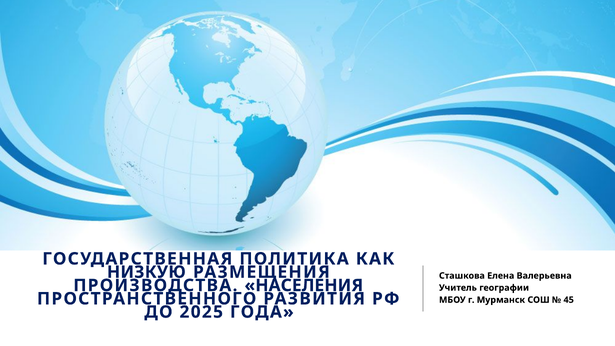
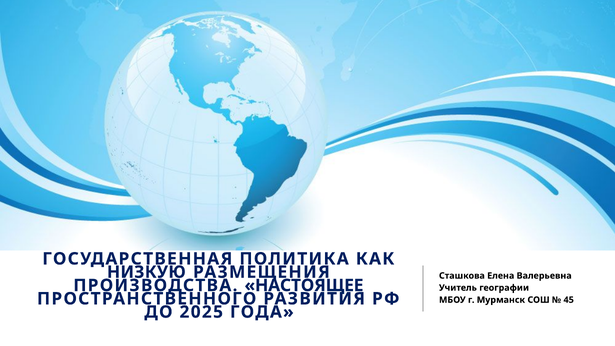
НАСЕЛЕНИЯ: НАСЕЛЕНИЯ -> НАСТОЯЩЕЕ (304, 285)
